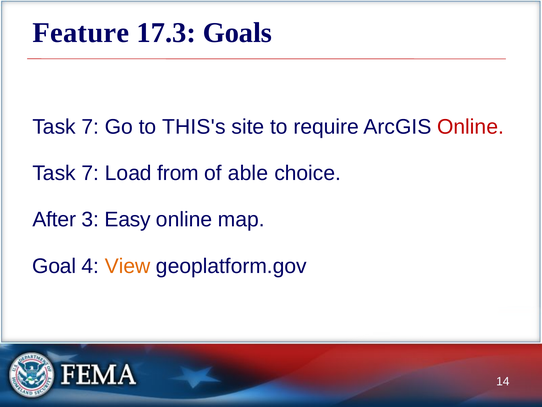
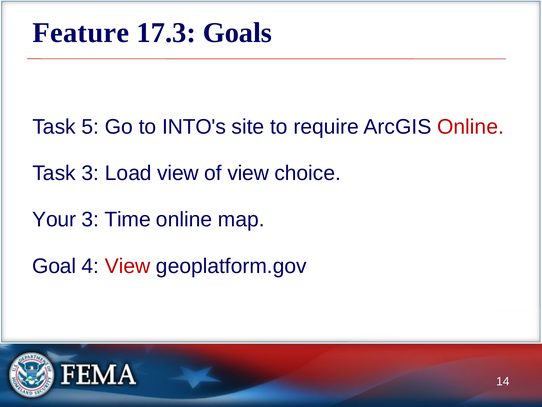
7: 7 -> 5 (90, 127)
THIS's: THIS's -> INTO's (194, 127)
7: 7 -> 3 (90, 173)
Load from: from -> view (178, 173)
of able: able -> view (248, 173)
After: After -> Your (54, 219)
Easy: Easy -> Time (128, 219)
View colour: orange -> red (128, 266)
